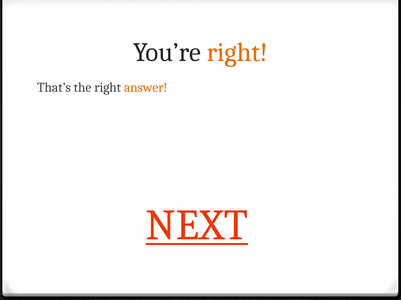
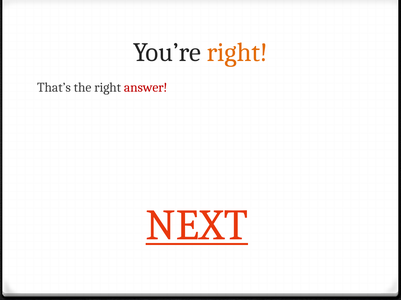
answer colour: orange -> red (146, 88)
